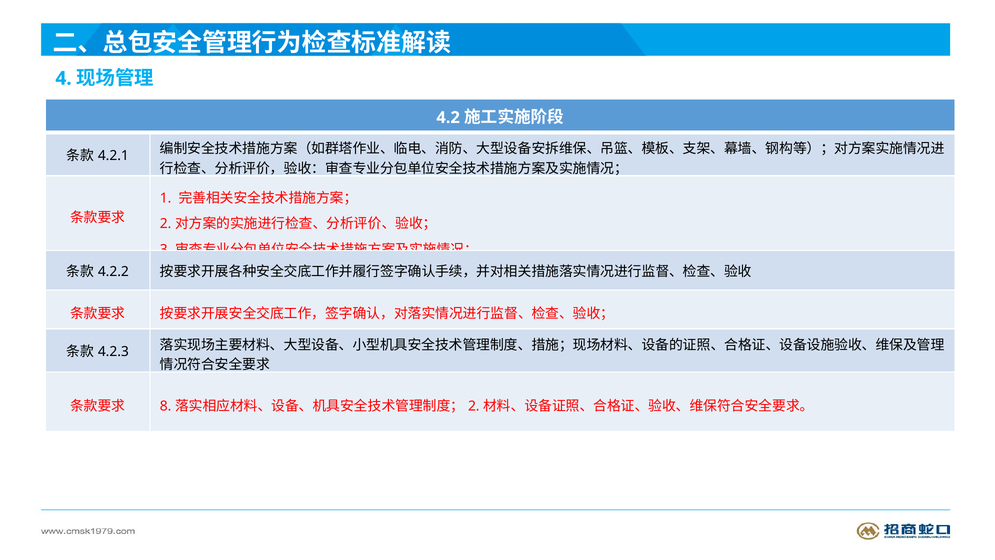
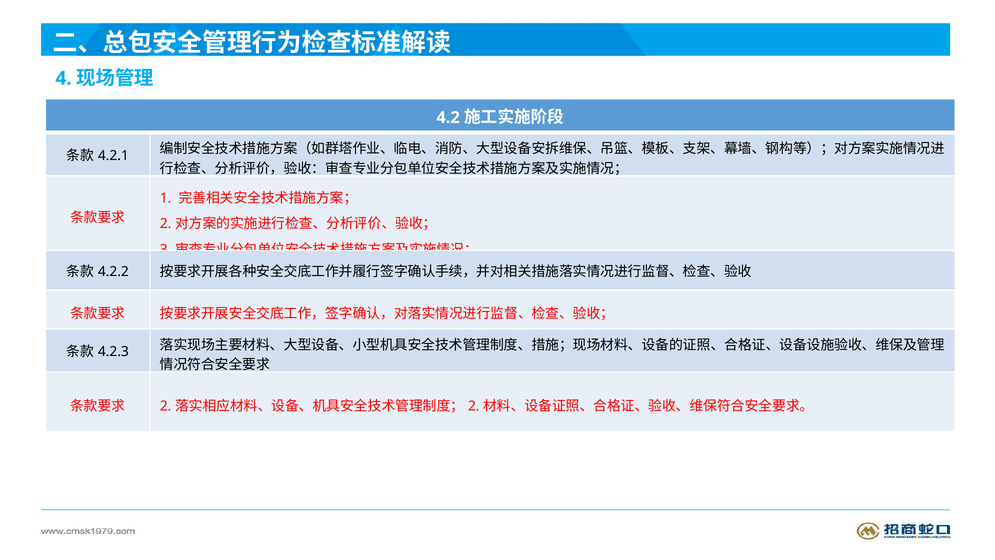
8: 8 -> 2 (166, 406)
